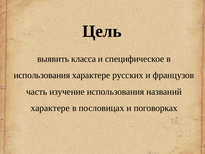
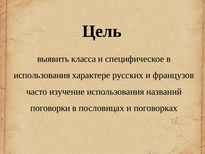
часть: часть -> часто (37, 92)
характере: характере -> поговорки (50, 108)
